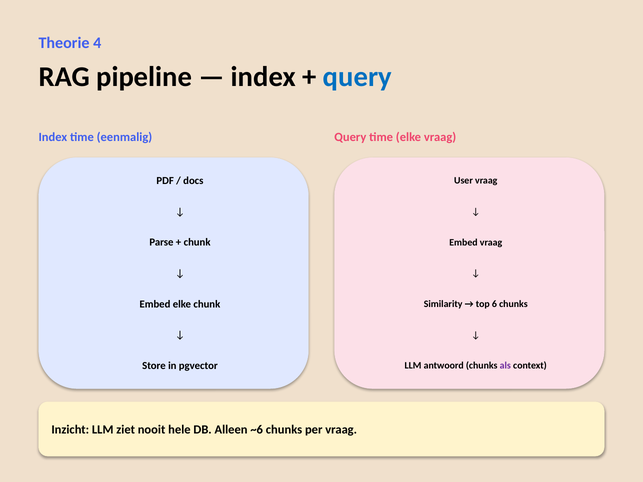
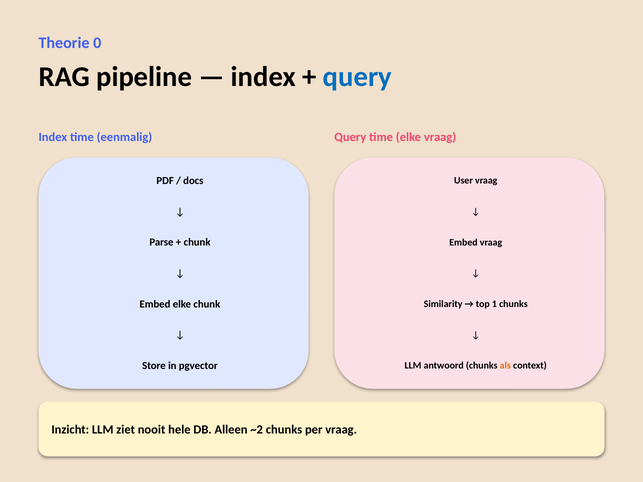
4: 4 -> 0 (97, 43)
6: 6 -> 1 (494, 304)
als colour: purple -> orange (505, 366)
~6: ~6 -> ~2 (257, 430)
